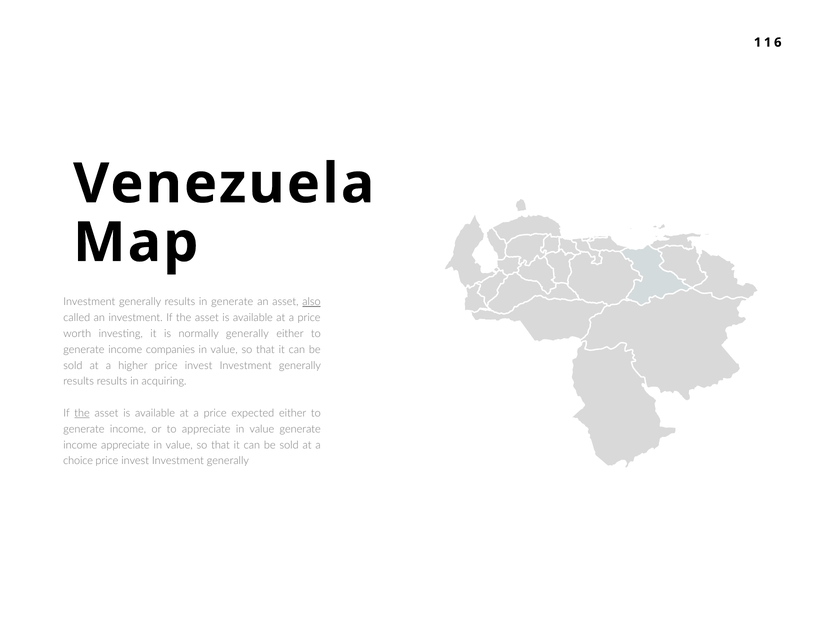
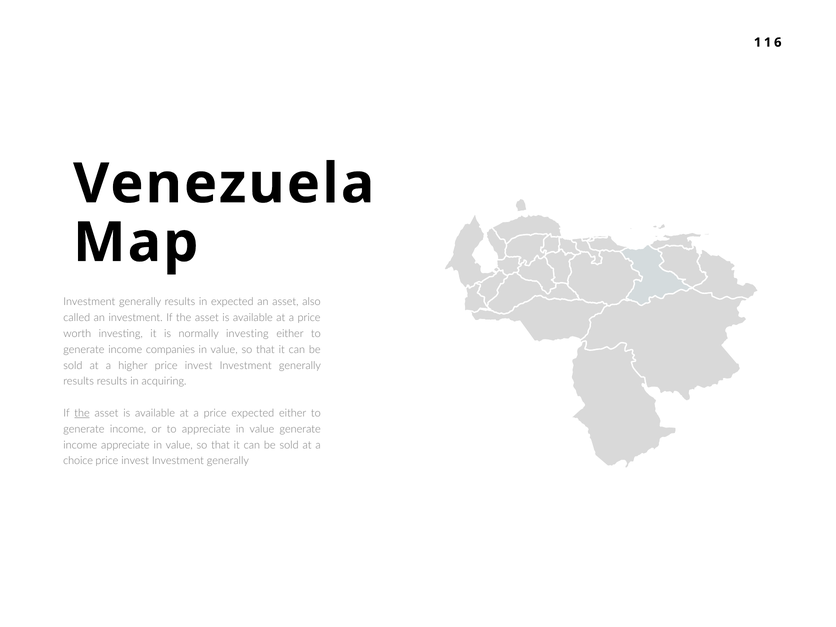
in generate: generate -> expected (232, 302)
also underline: present -> none (311, 302)
normally generally: generally -> investing (247, 334)
